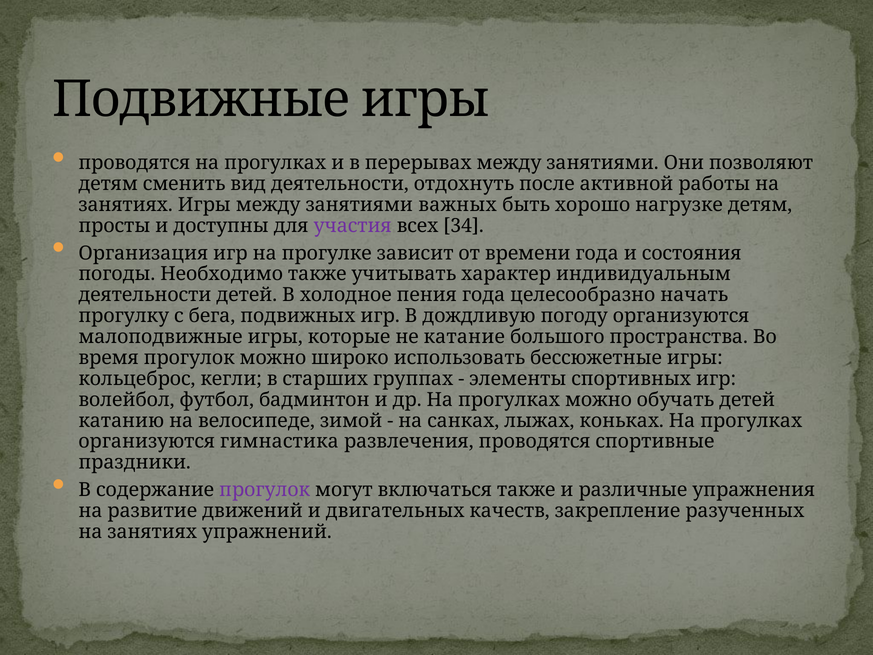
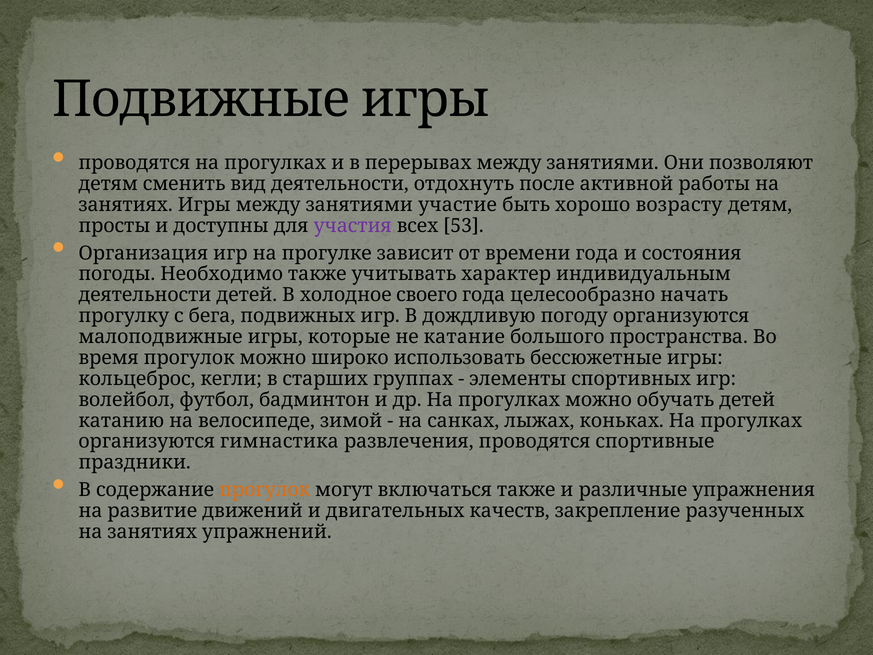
важных: важных -> участие (458, 205)
нагрузке: нагрузке -> возрасту (679, 205)
34: 34 -> 53 (464, 226)
пения: пения -> своего (427, 295)
прогулок colour: purple -> orange (265, 490)
